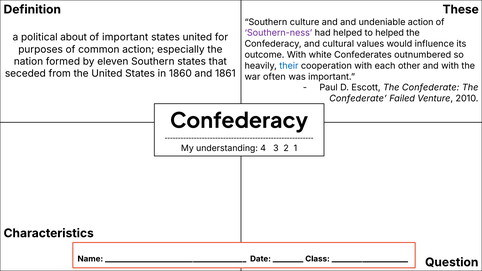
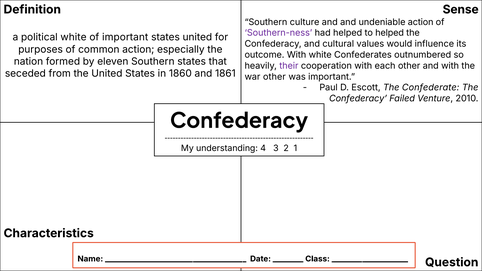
These: These -> Sense (461, 9)
political about: about -> white (74, 37)
their colour: blue -> purple (289, 66)
war often: often -> other (274, 77)
Confederate: Confederate -> Confederacy (358, 99)
